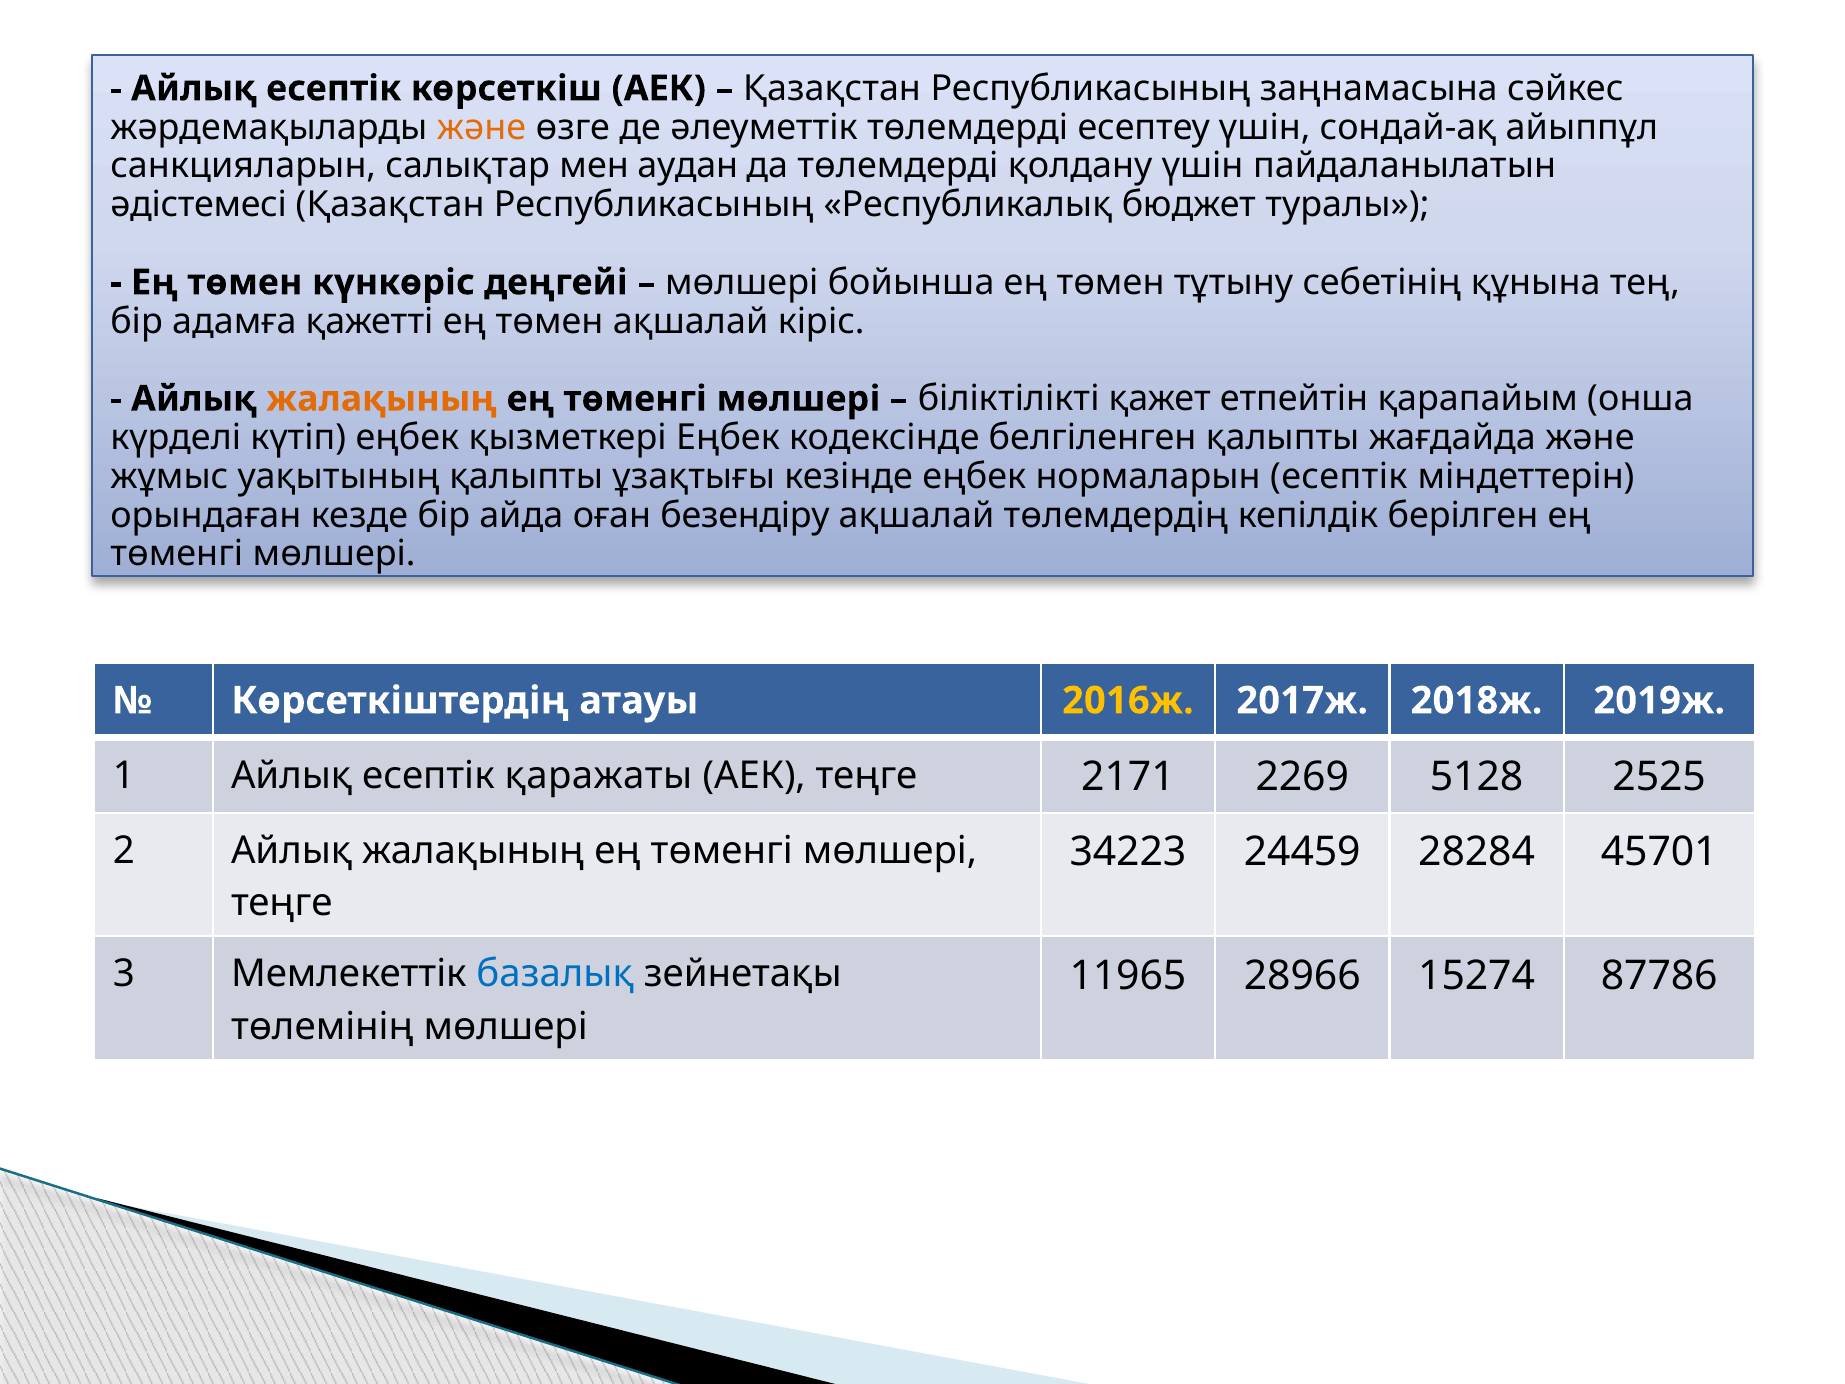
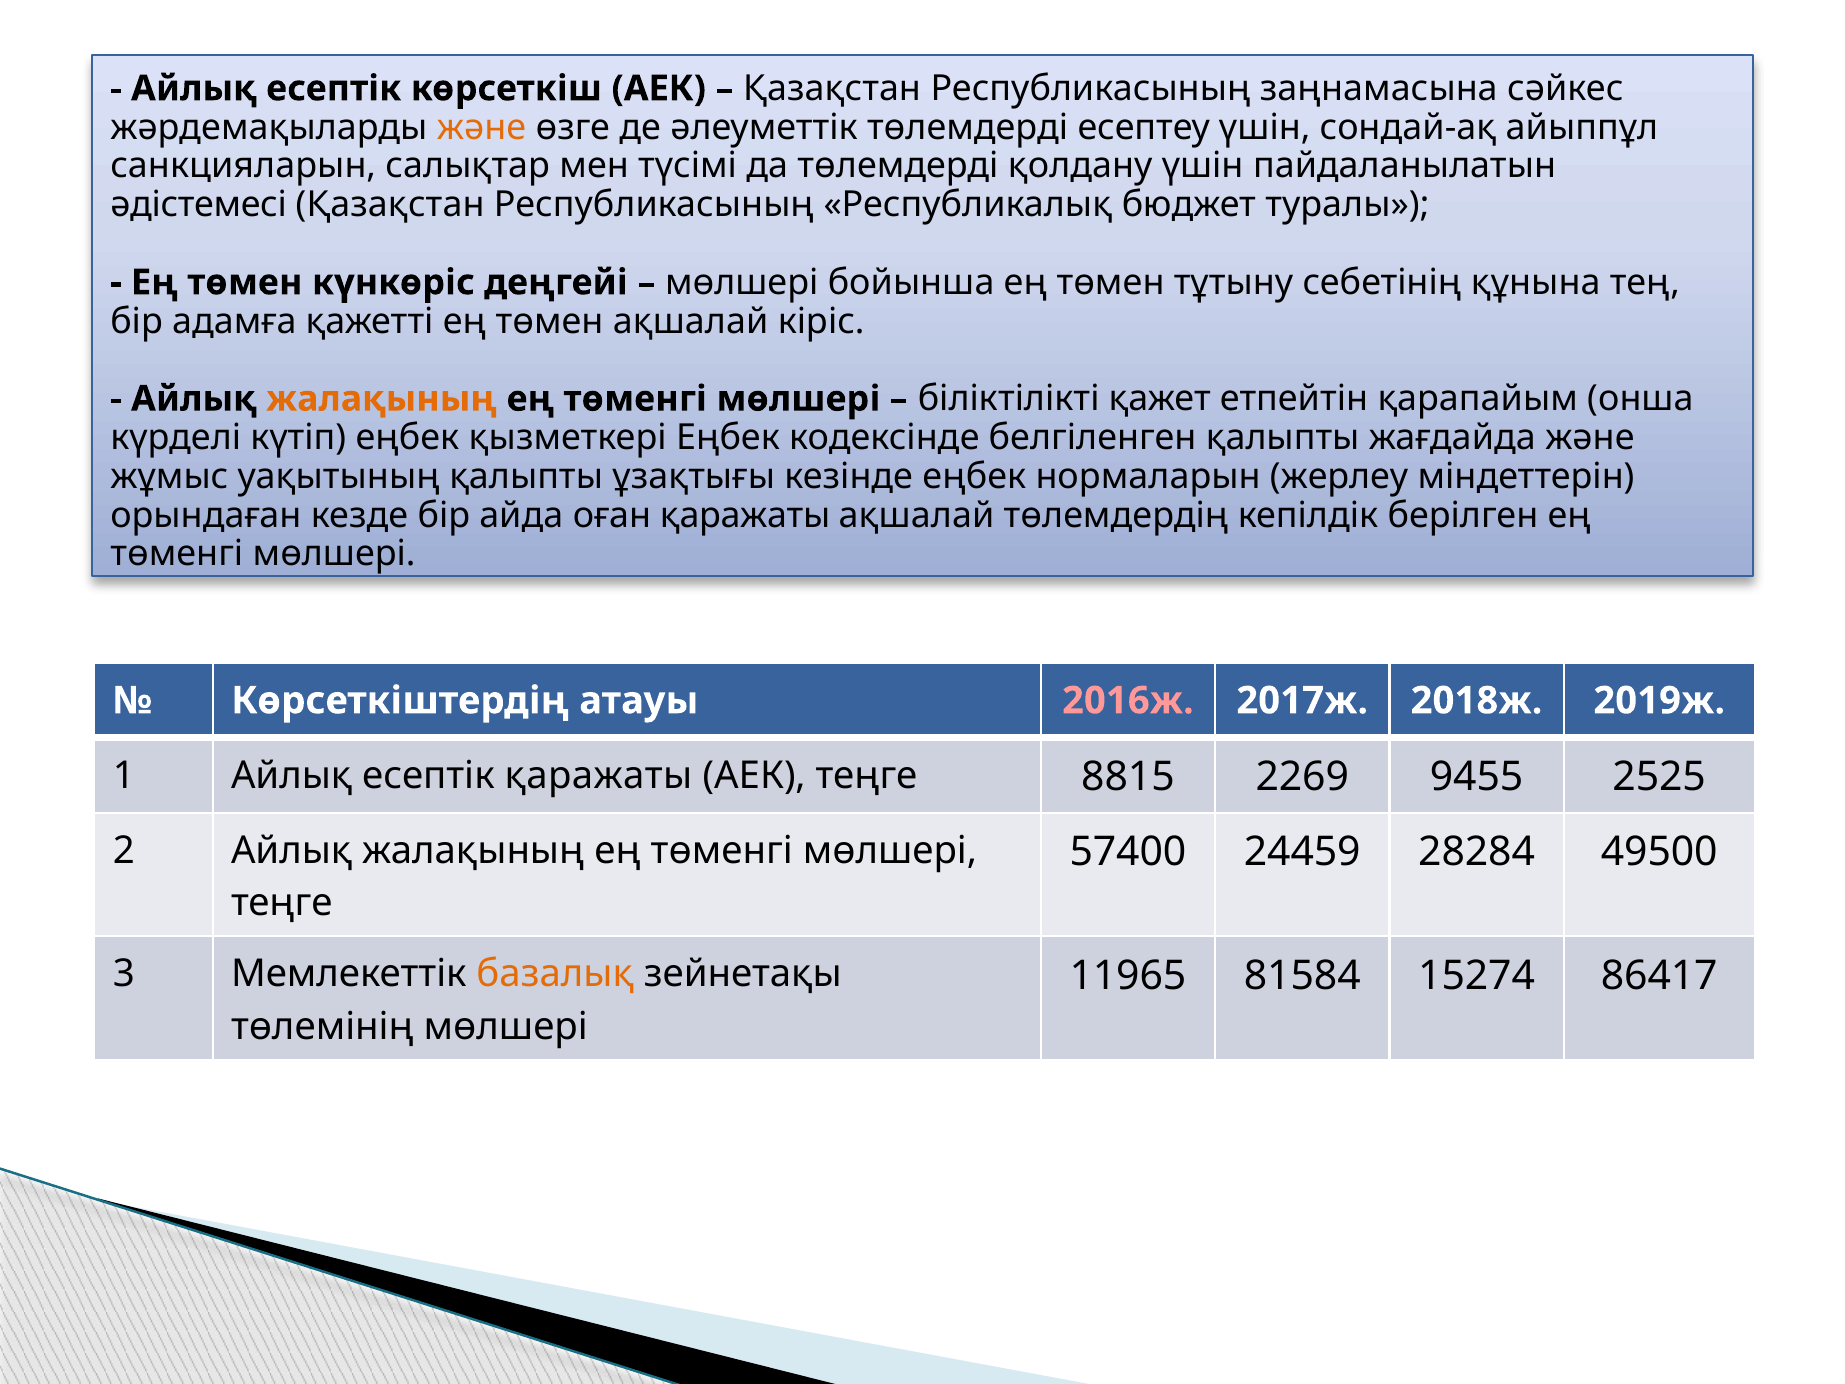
аудан: аудан -> түсімі (688, 166)
нормаларын есептік: есептік -> жерлеу (1339, 476)
оған безендіру: безендіру -> қаражаты (745, 515)
2016ж colour: yellow -> pink (1128, 701)
2171: 2171 -> 8815 (1128, 777)
5128: 5128 -> 9455 (1477, 777)
34223: 34223 -> 57400 (1128, 852)
45701: 45701 -> 49500 (1659, 852)
базалық colour: blue -> orange (555, 974)
28966: 28966 -> 81584 (1302, 976)
87786: 87786 -> 86417 (1659, 976)
